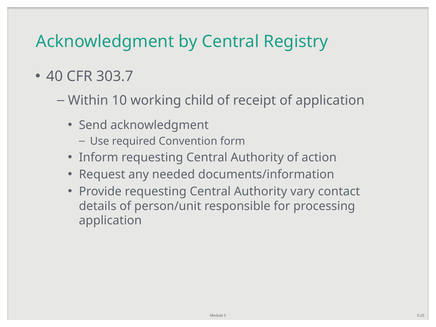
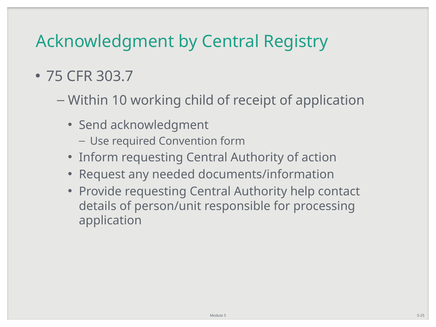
40: 40 -> 75 (55, 77)
vary: vary -> help (303, 191)
